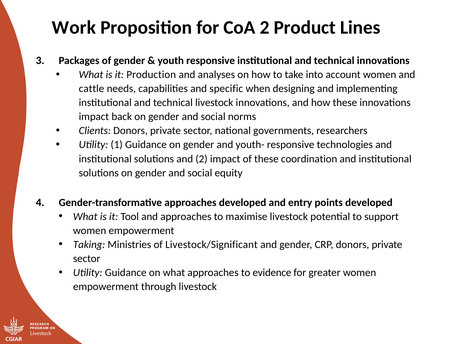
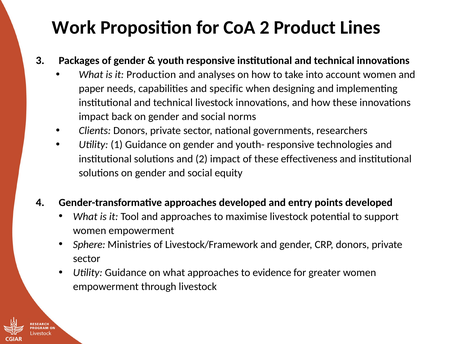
cattle: cattle -> paper (92, 89)
coordination: coordination -> effectiveness (309, 159)
Taking: Taking -> Sphere (89, 245)
Livestock/Significant: Livestock/Significant -> Livestock/Framework (212, 245)
